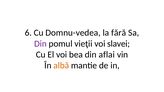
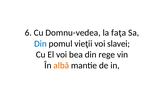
fără: fără -> faţa (119, 33)
Din colour: purple -> blue (40, 44)
aflai: aflai -> rege (107, 55)
